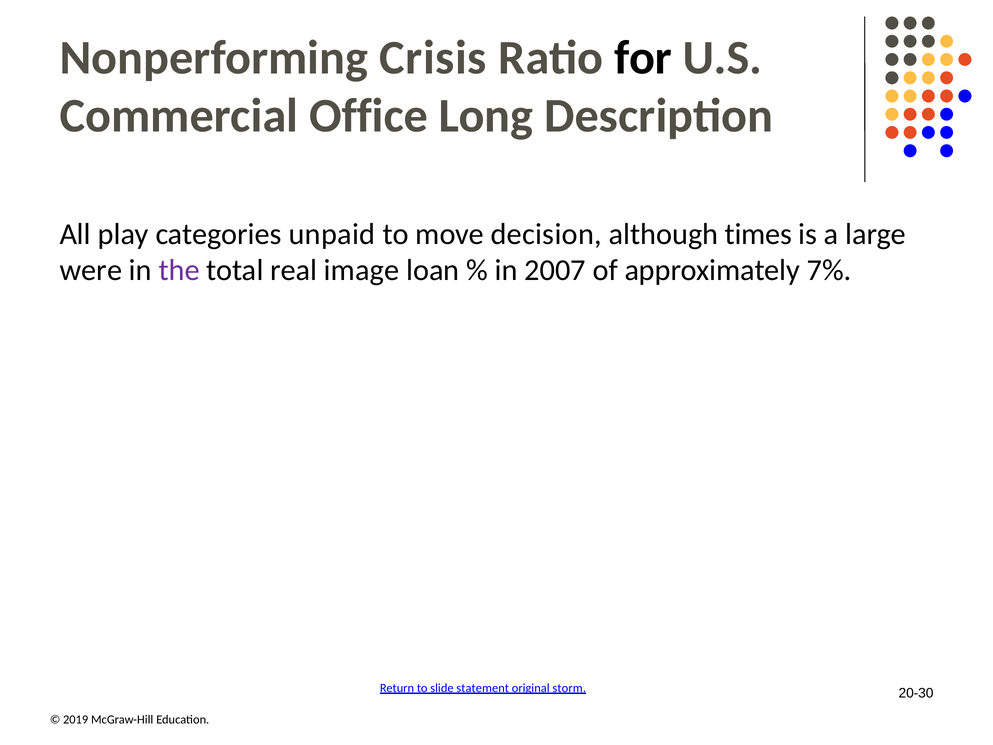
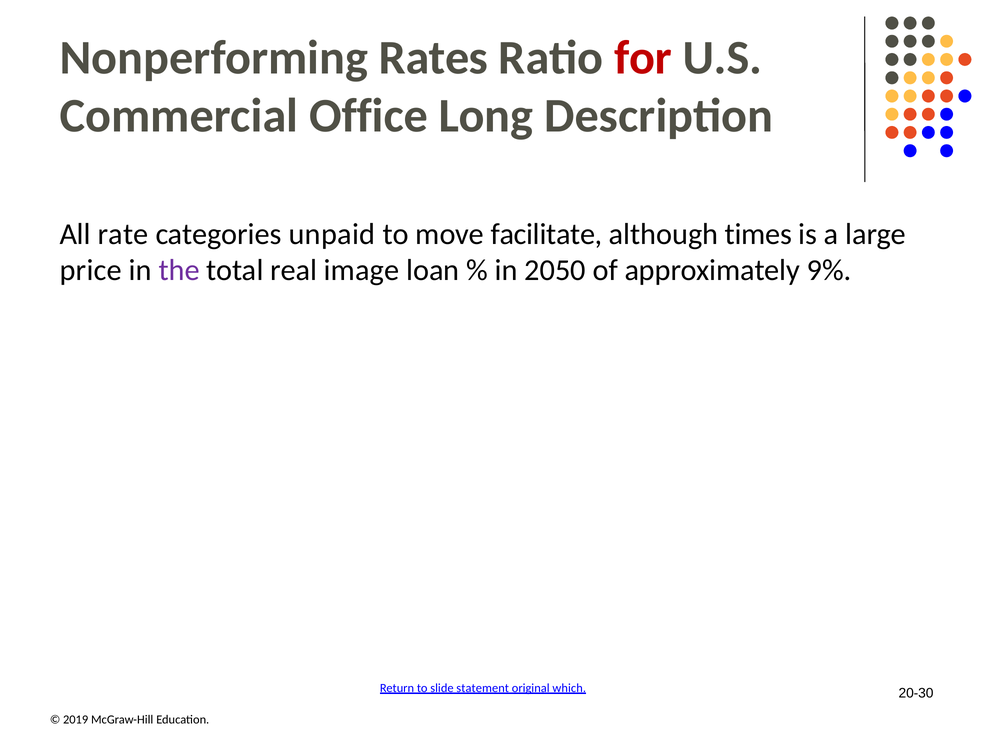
Crisis: Crisis -> Rates (433, 58)
for colour: black -> red (643, 58)
play: play -> rate (123, 234)
decision: decision -> facilitate (547, 234)
were: were -> price (91, 270)
2007: 2007 -> 2050 (555, 270)
7%: 7% -> 9% (829, 270)
storm: storm -> which (569, 688)
